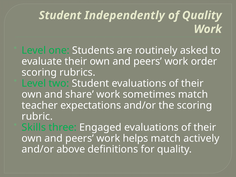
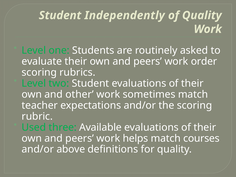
share: share -> other (80, 94)
Skills: Skills -> Used (34, 127)
Engaged: Engaged -> Available (100, 127)
actively: actively -> courses (201, 138)
